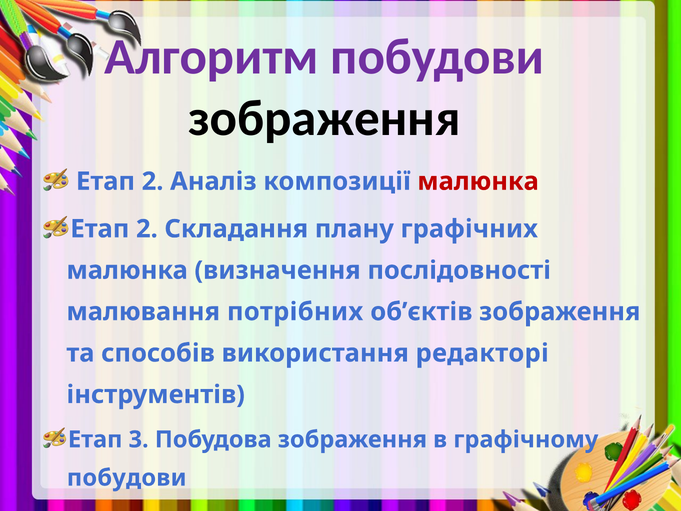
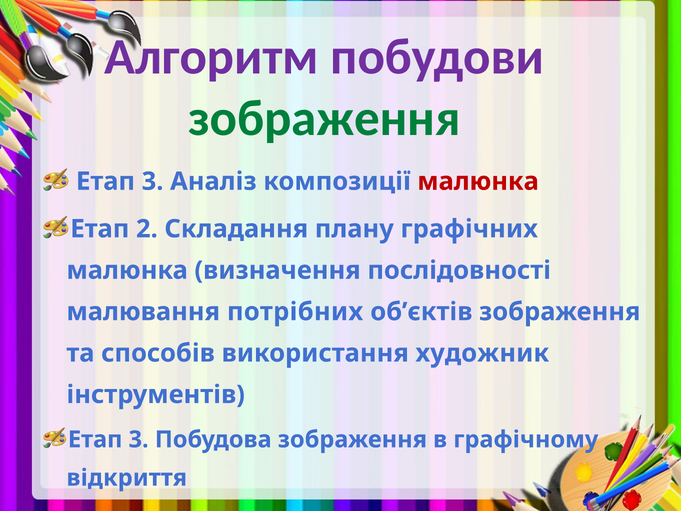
зображення colour: black -> green (324, 118)
2: 2 -> 3 (153, 181)
редакторі: редакторі -> художник (482, 353)
побудови: побудови -> відкриття (127, 478)
